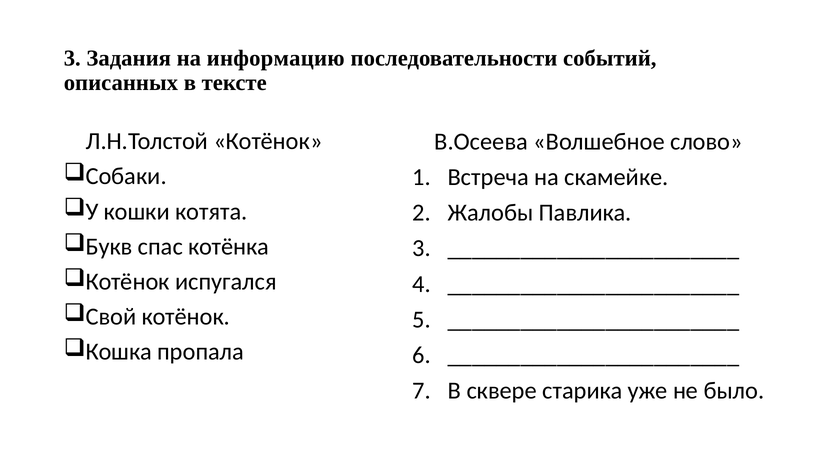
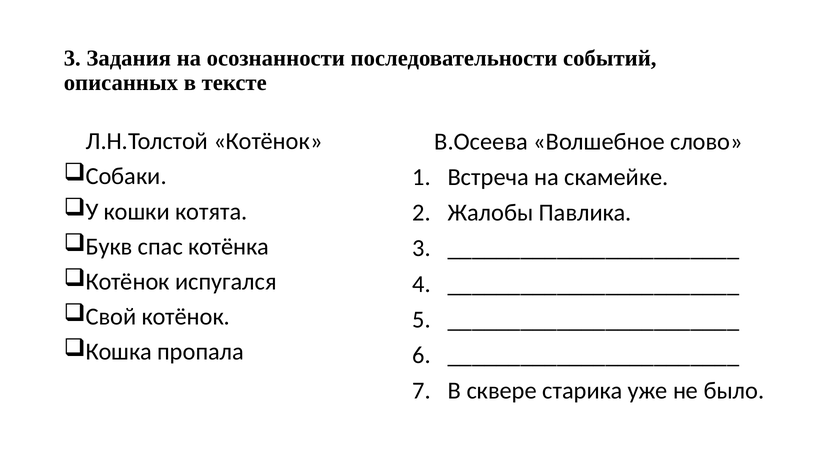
информацию: информацию -> осознанности (276, 58)
